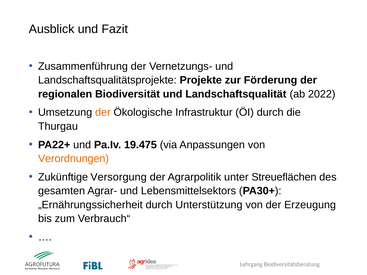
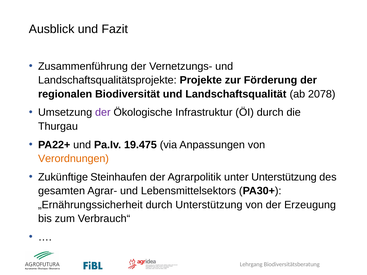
2022: 2022 -> 2078 (322, 94)
der colour: orange -> purple (103, 113)
Versorgung: Versorgung -> Steinhaufen (119, 177)
unter Streueflächen: Streueflächen -> Unterstützung (284, 177)
